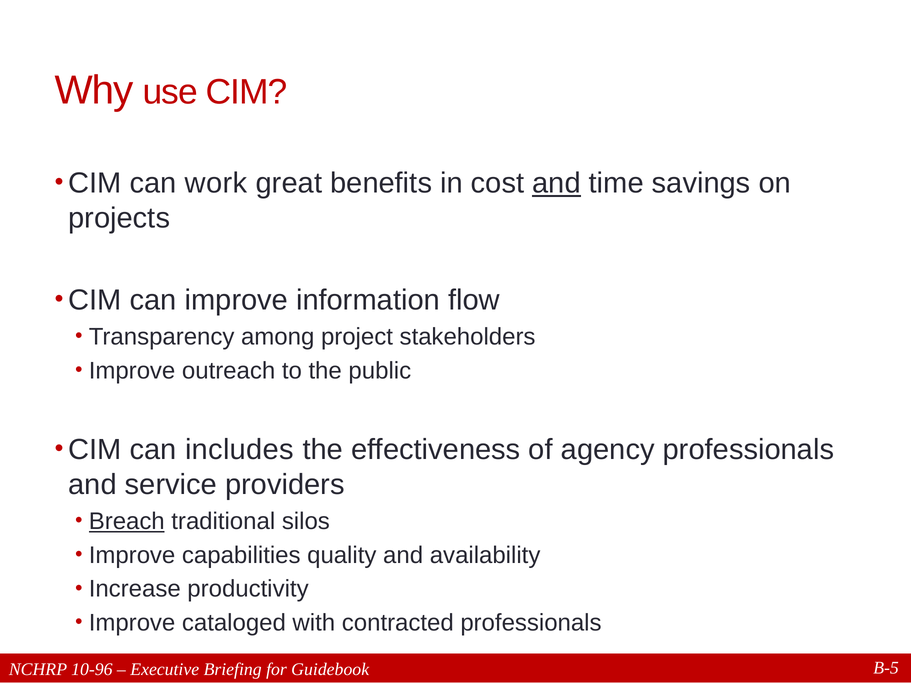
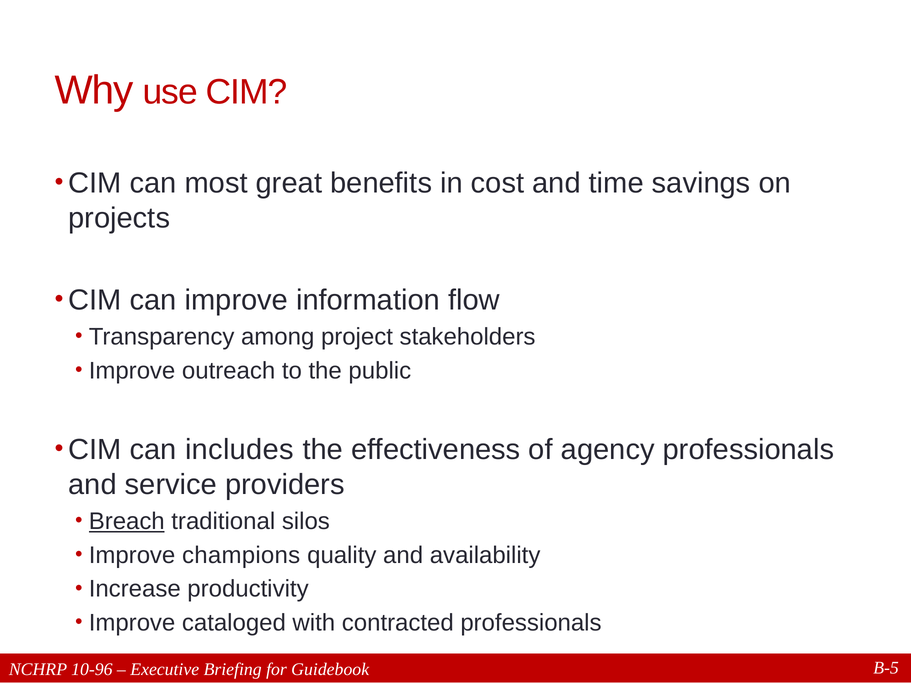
work: work -> most (216, 183)
and underline: present -> none (556, 183)
capabilities: capabilities -> champions (241, 555)
